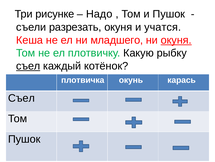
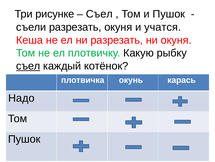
Надо: Надо -> Съел (99, 14)
ни младшего: младшего -> разрезать (117, 40)
окуня underline: present -> none (176, 40)
Съел: Съел -> Надо (21, 98)
